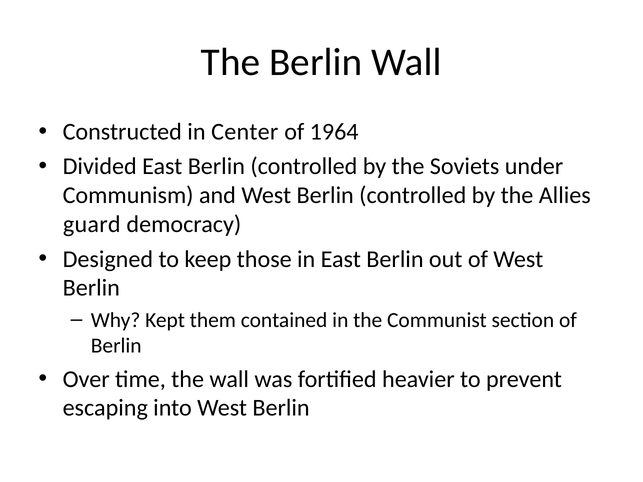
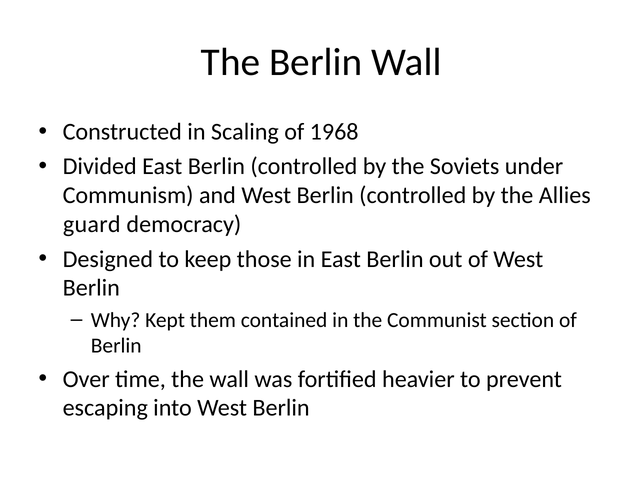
Center: Center -> Scaling (245, 132)
1964: 1964 -> 1968 (334, 132)
